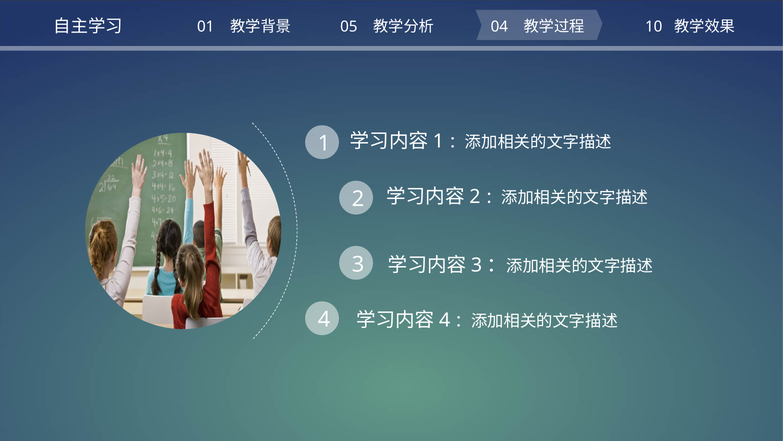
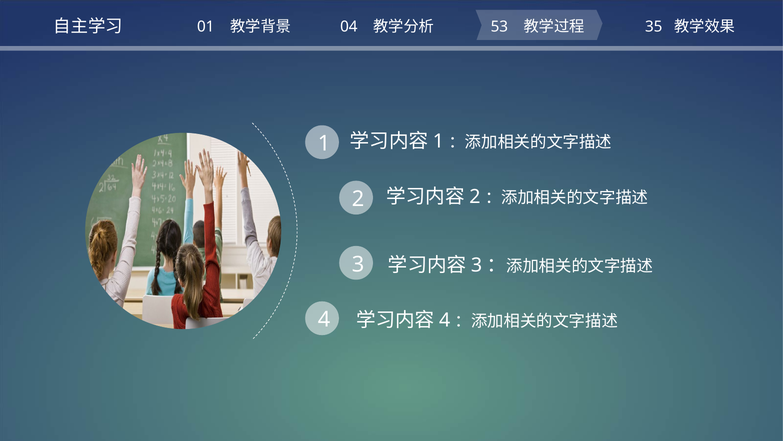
05: 05 -> 04 (349, 27)
04: 04 -> 53 (499, 27)
10: 10 -> 35 (654, 27)
